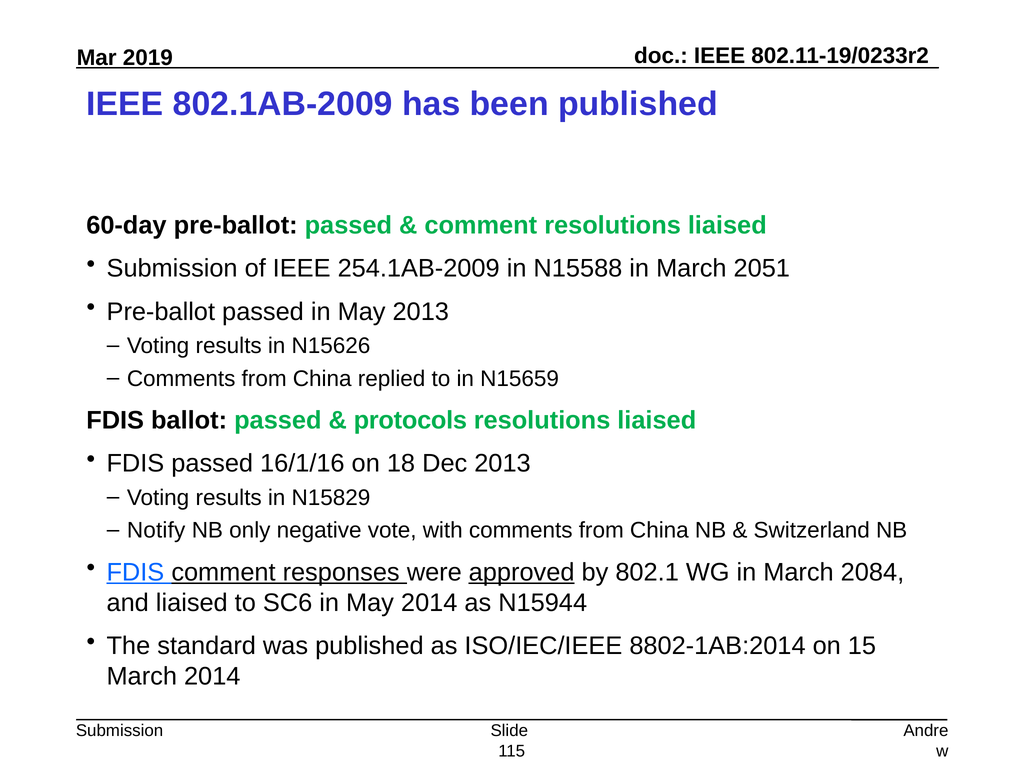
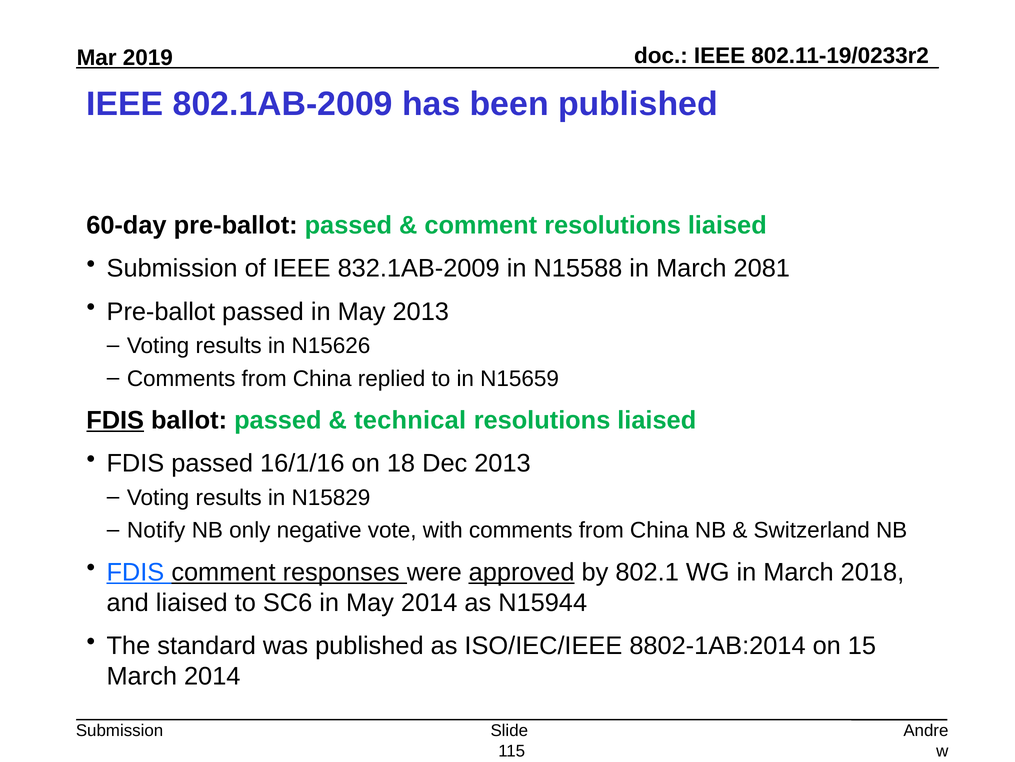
254.1AB-2009: 254.1AB-2009 -> 832.1AB-2009 (419, 268)
2051: 2051 -> 2081 (762, 268)
FDIS underline: none -> present (115, 420)
protocols: protocols -> technical (410, 420)
2084: 2084 -> 2018 (872, 572)
